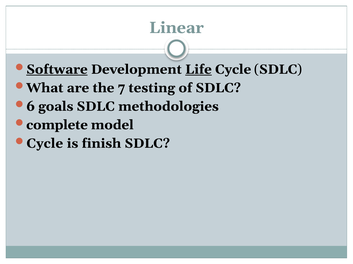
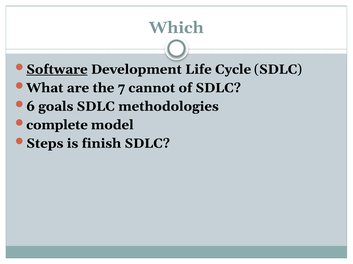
Linear: Linear -> Which (176, 28)
Life underline: present -> none (198, 70)
testing: testing -> cannot (152, 88)
Cycle: Cycle -> Steps (45, 144)
